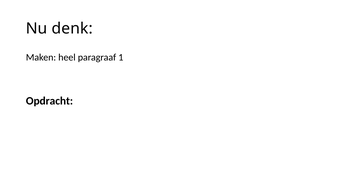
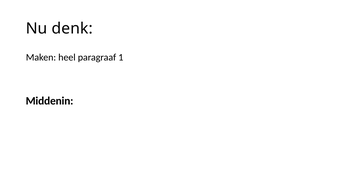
Opdracht: Opdracht -> Middenin (50, 101)
